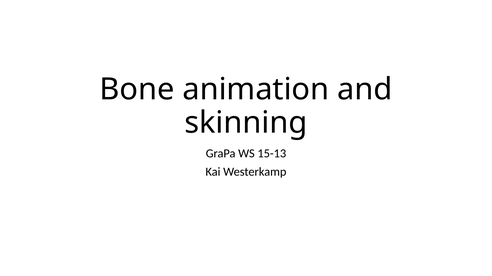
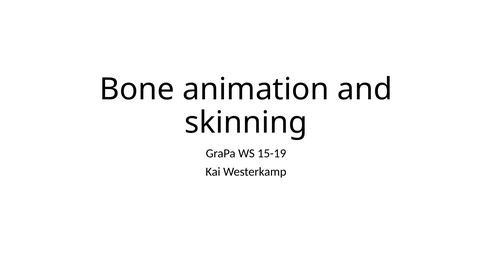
15-13: 15-13 -> 15-19 (272, 154)
